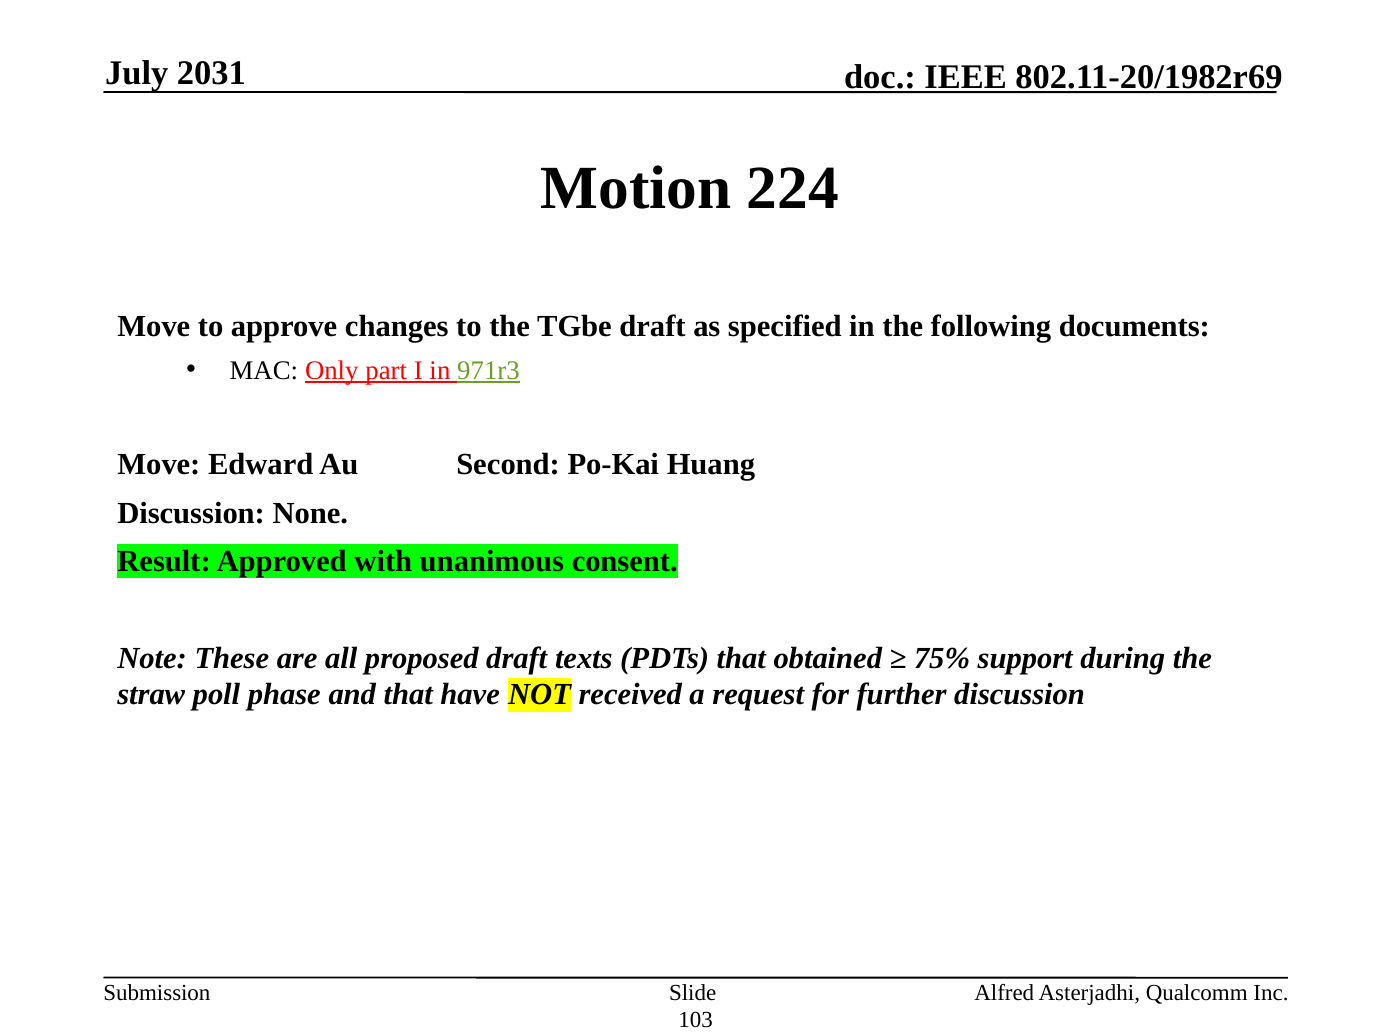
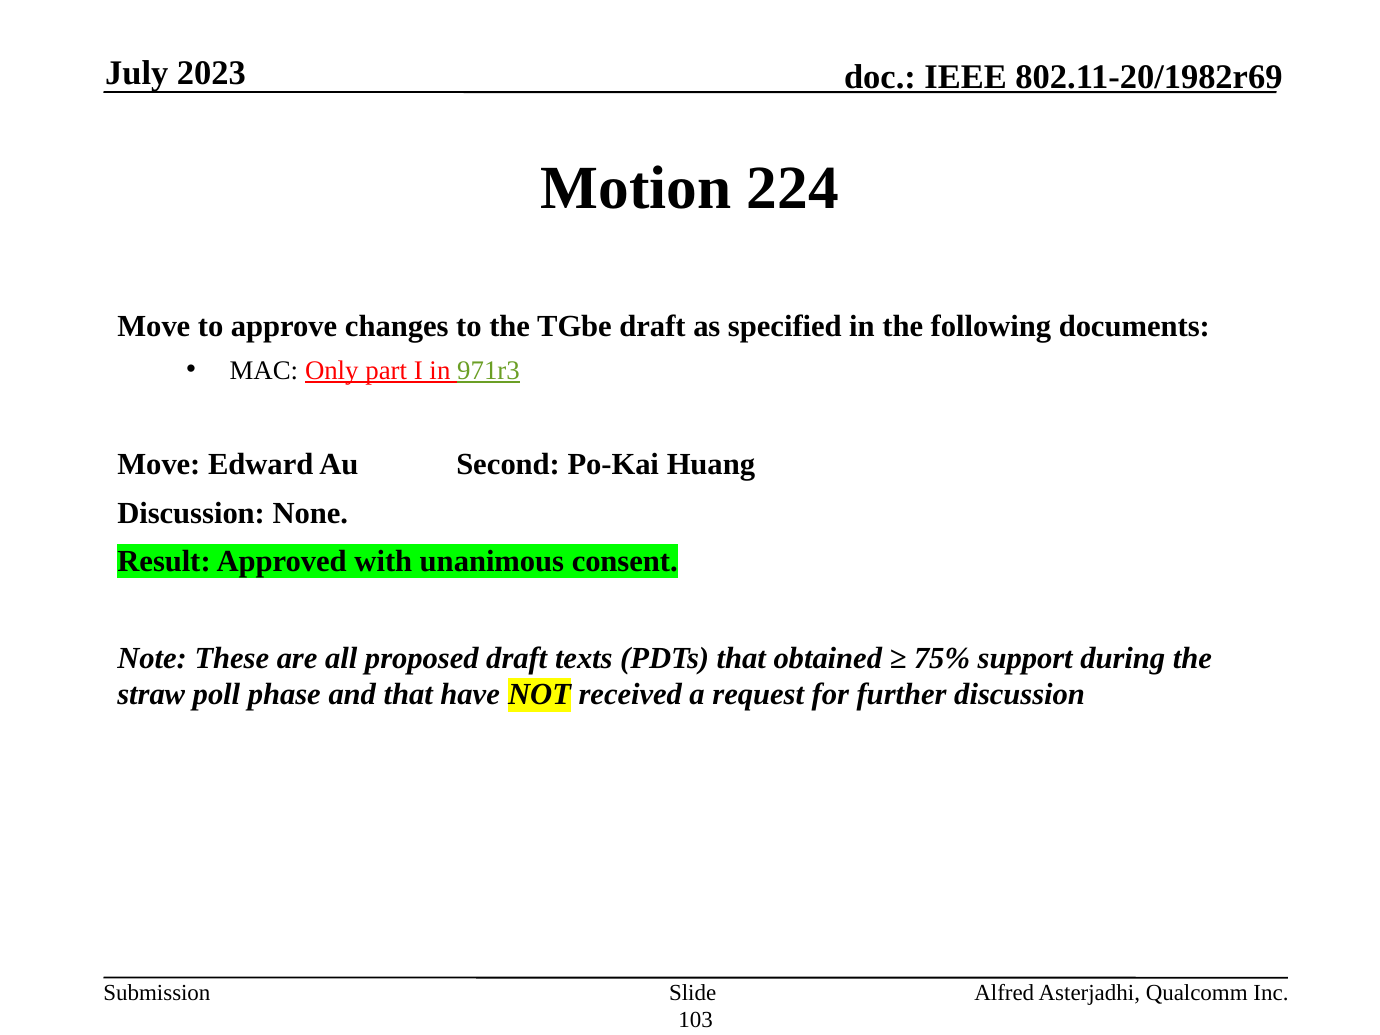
2031: 2031 -> 2023 (211, 73)
